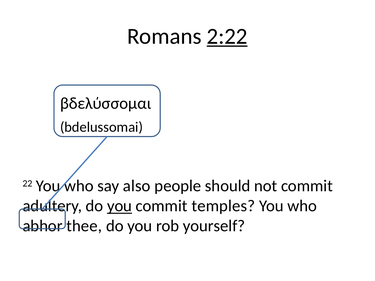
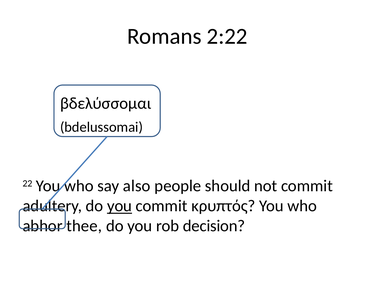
2:22 underline: present -> none (227, 36)
temples: temples -> κρυπτός (223, 206)
yourself: yourself -> decision (214, 226)
